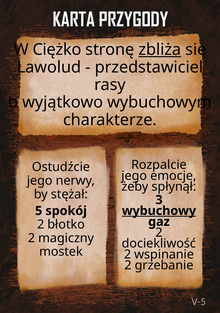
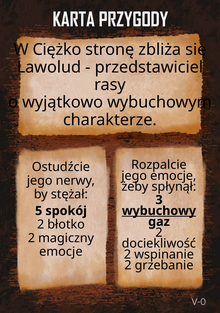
zbliża underline: present -> none (160, 50)
mostek: mostek -> emocje (61, 251)
V-5: V-5 -> V-0 (199, 301)
